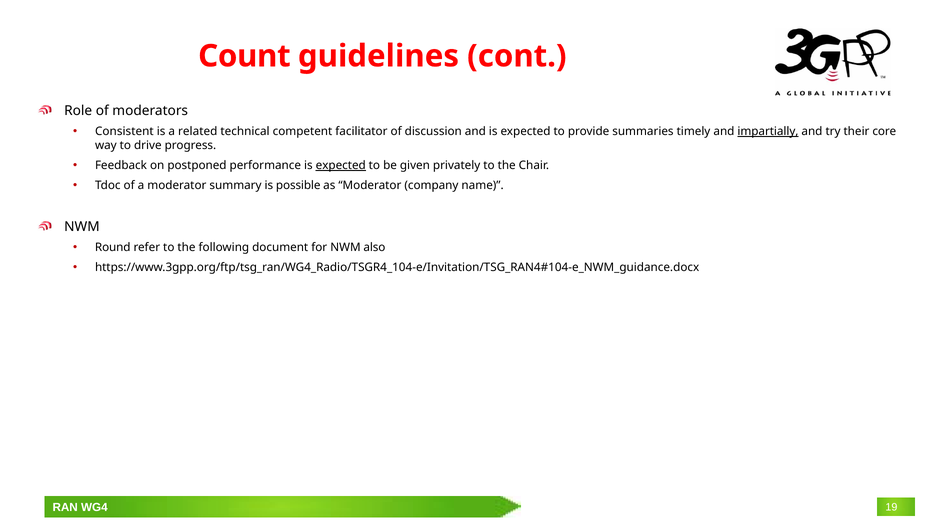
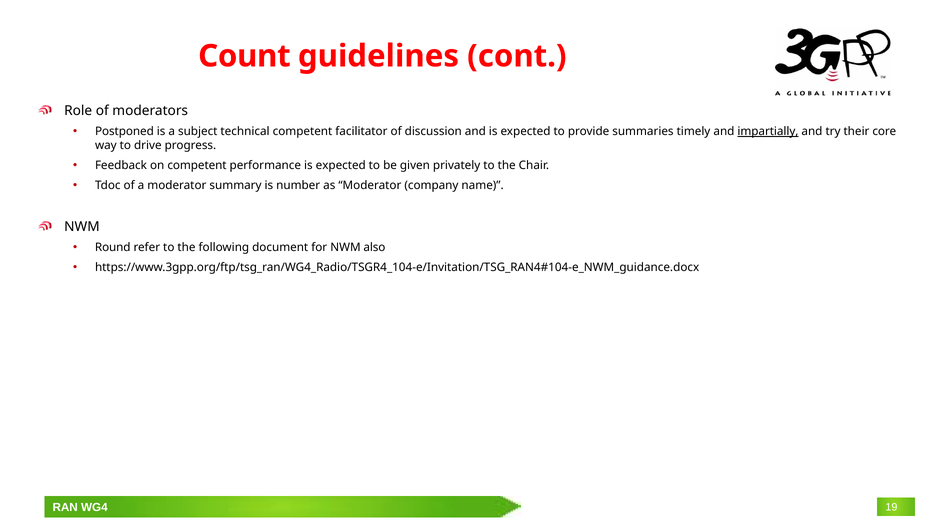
Consistent: Consistent -> Postponed (124, 131)
related: related -> subject (198, 131)
on postponed: postponed -> competent (197, 165)
expected underline: present -> none (341, 165)
possible: possible -> number (298, 185)
